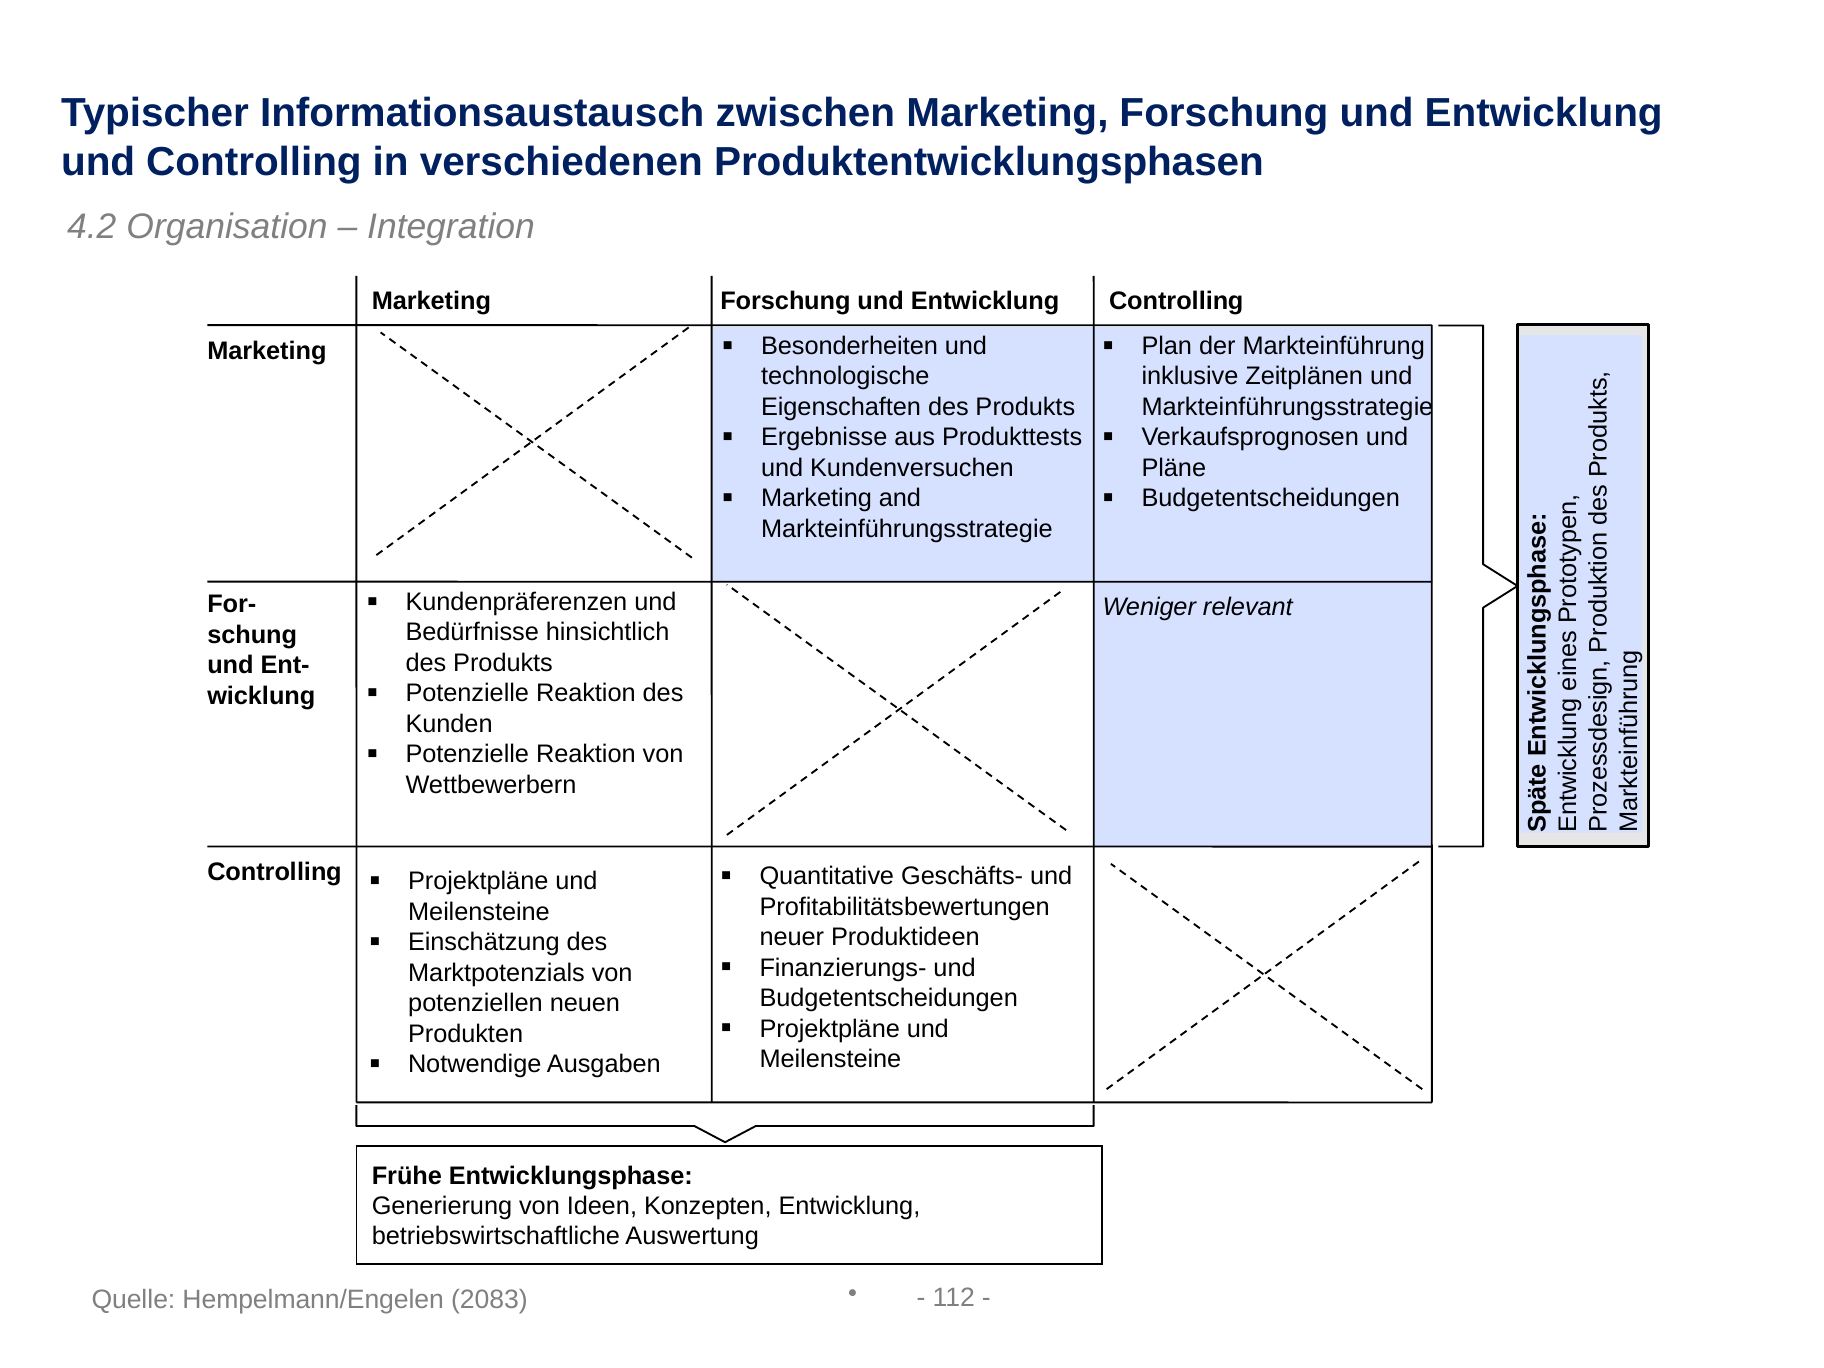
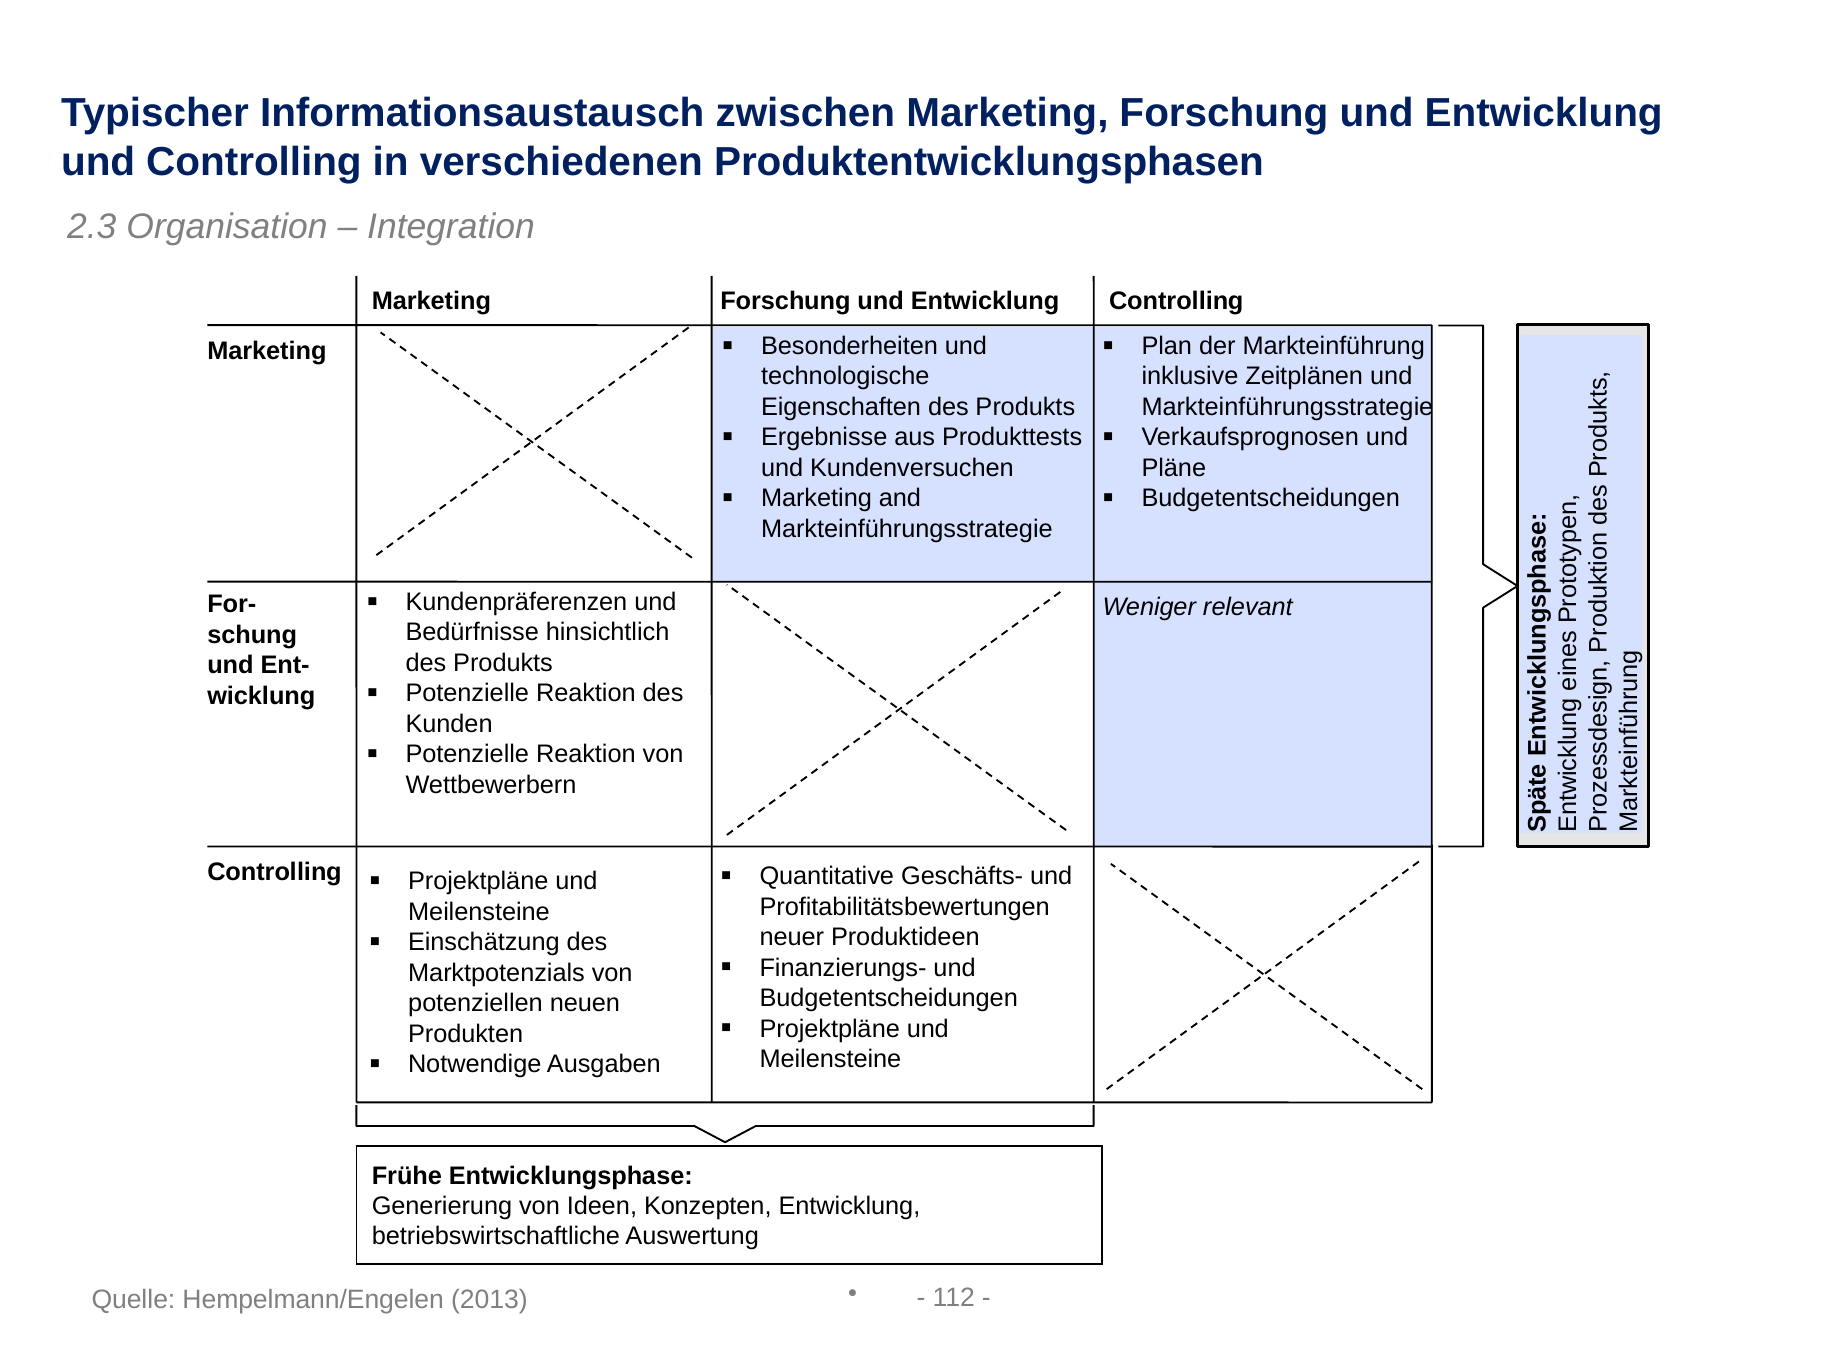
4.2: 4.2 -> 2.3 (92, 227)
2083: 2083 -> 2013 (489, 1300)
